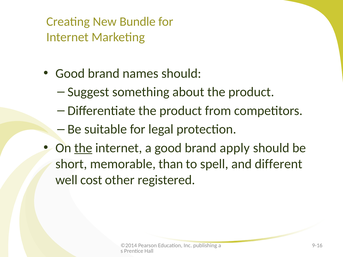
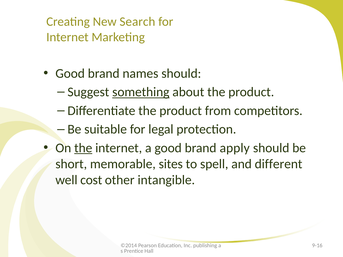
Bundle: Bundle -> Search (137, 22)
something underline: none -> present (141, 92)
than: than -> sites (171, 164)
registered: registered -> intangible (166, 180)
